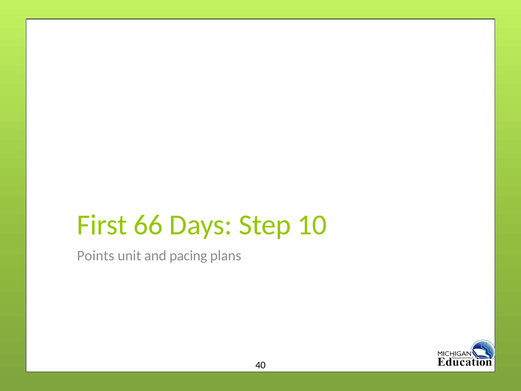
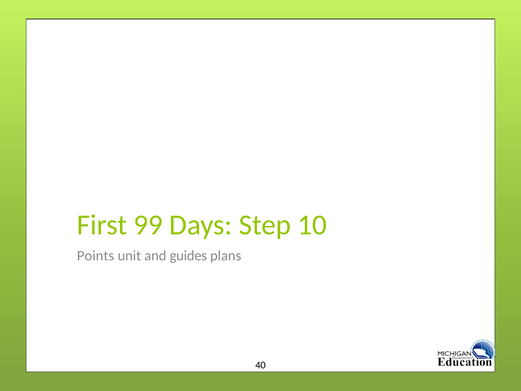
66: 66 -> 99 (148, 225)
pacing: pacing -> guides (188, 255)
